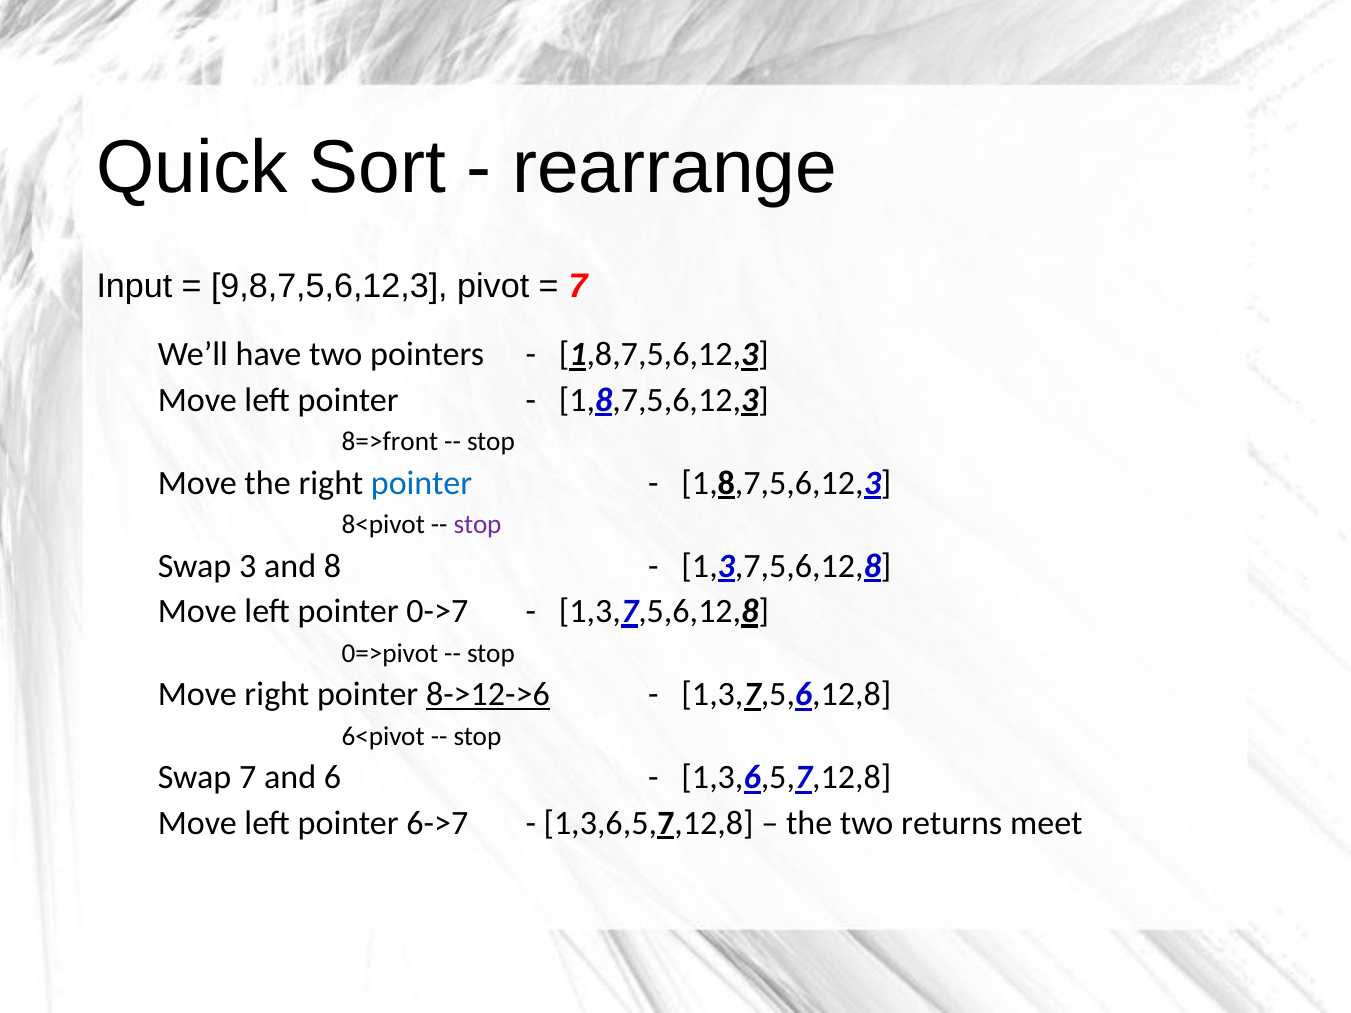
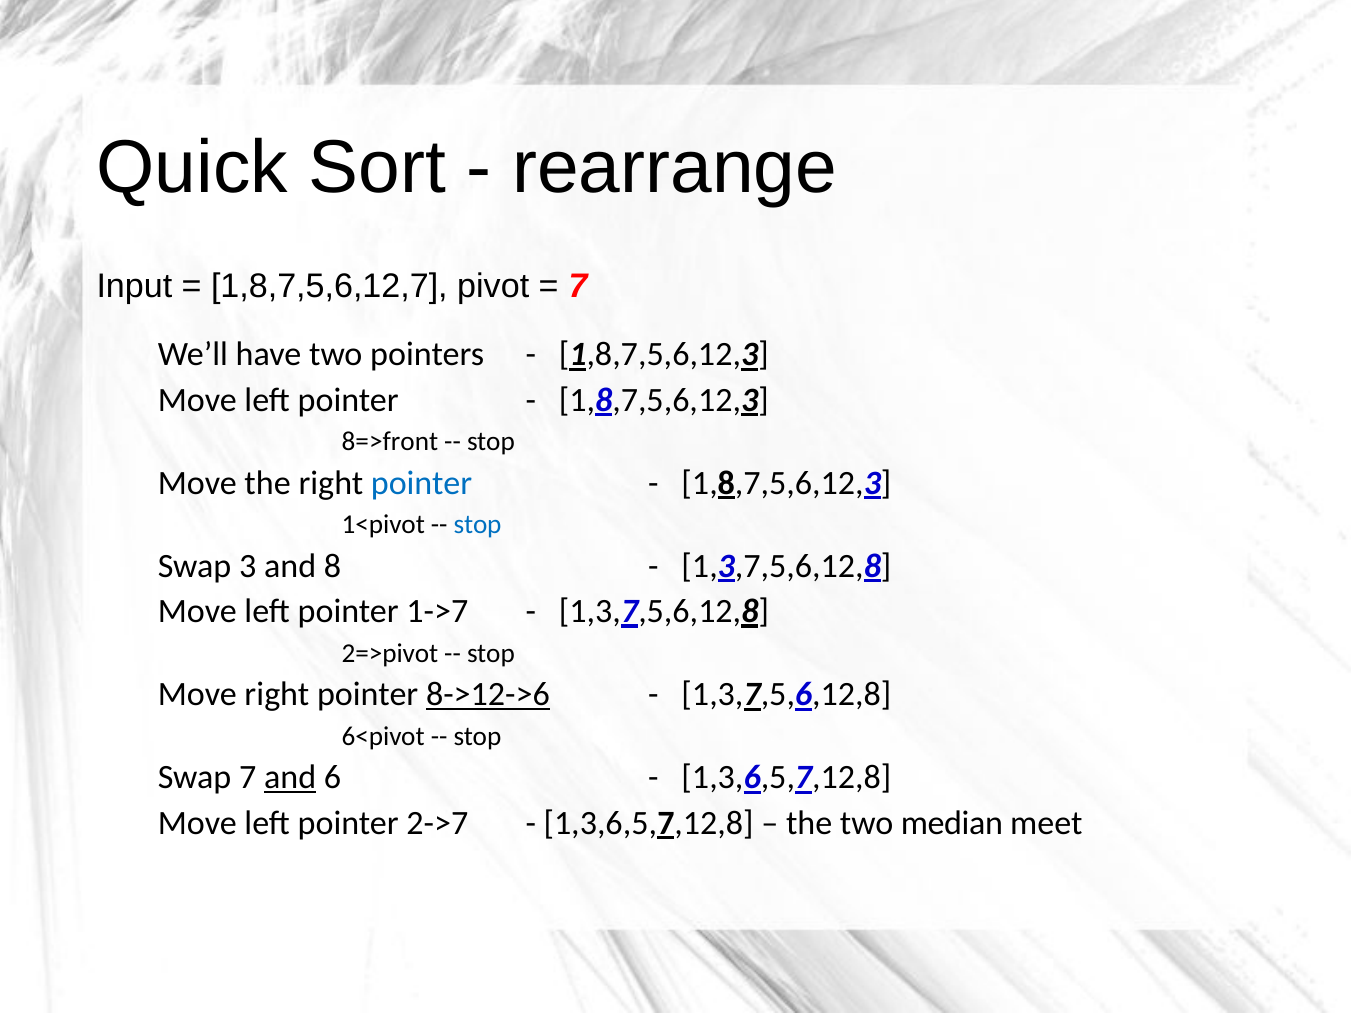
9,8,7,5,6,12,3: 9,8,7,5,6,12,3 -> 1,8,7,5,6,12,7 (329, 286)
8<pivot: 8<pivot -> 1<pivot (383, 525)
stop colour: purple -> blue (478, 525)
0->7: 0->7 -> 1->7 (437, 612)
0=>pivot: 0=>pivot -> 2=>pivot (390, 653)
and underline: none -> present (290, 778)
6->7: 6->7 -> 2->7 (437, 823)
returns: returns -> median (952, 823)
